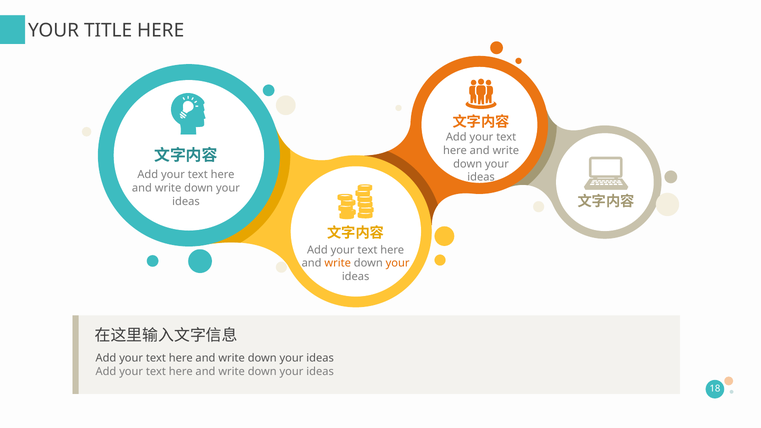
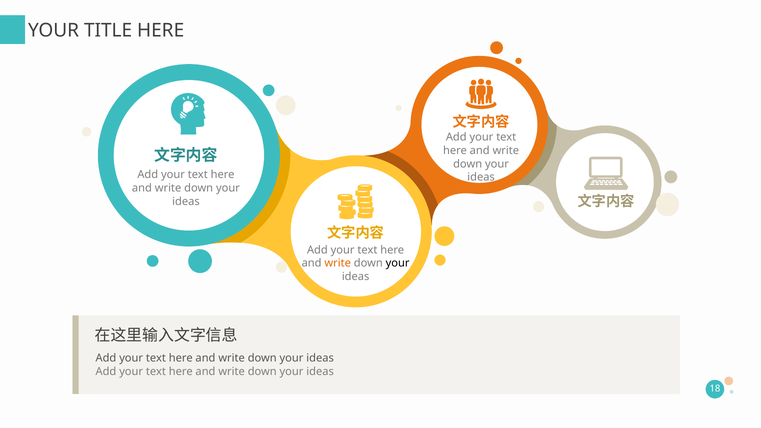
your colour: orange -> black (398, 263)
